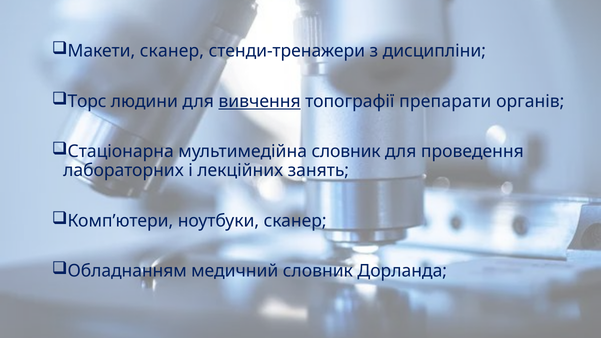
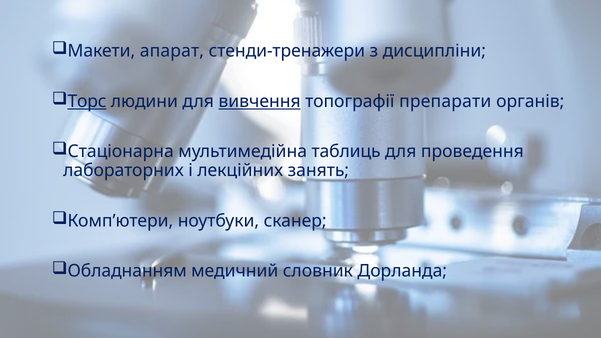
Макети сканер: сканер -> апарат (172, 51)
Торс underline: none -> present (87, 101)
мультимедійна словник: словник -> таблиць (346, 152)
